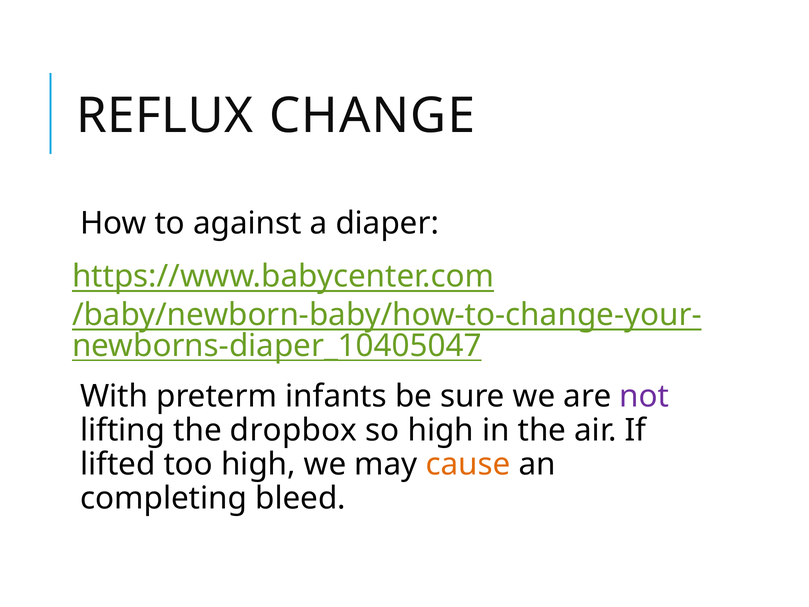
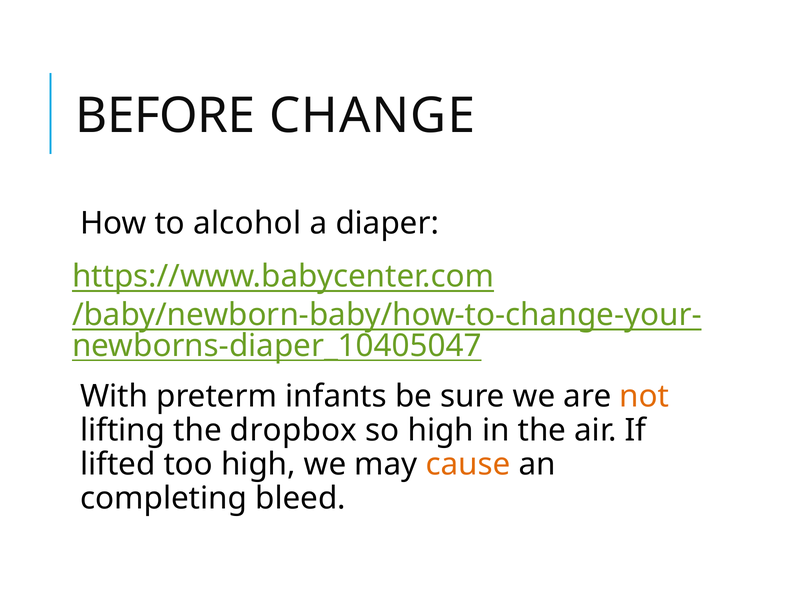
REFLUX: REFLUX -> BEFORE (165, 116)
against: against -> alcohol (247, 223)
not colour: purple -> orange (644, 396)
